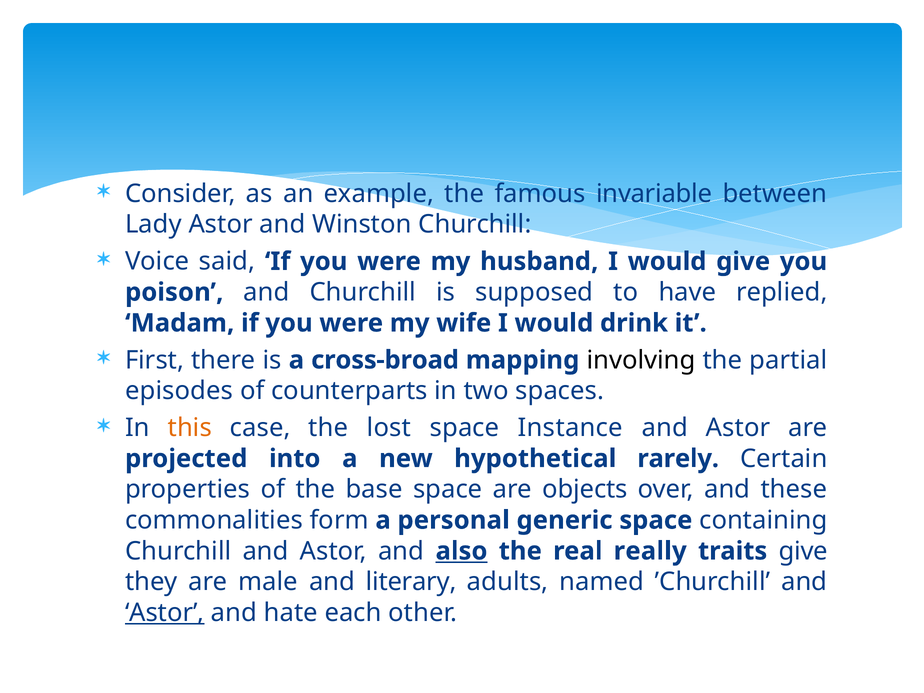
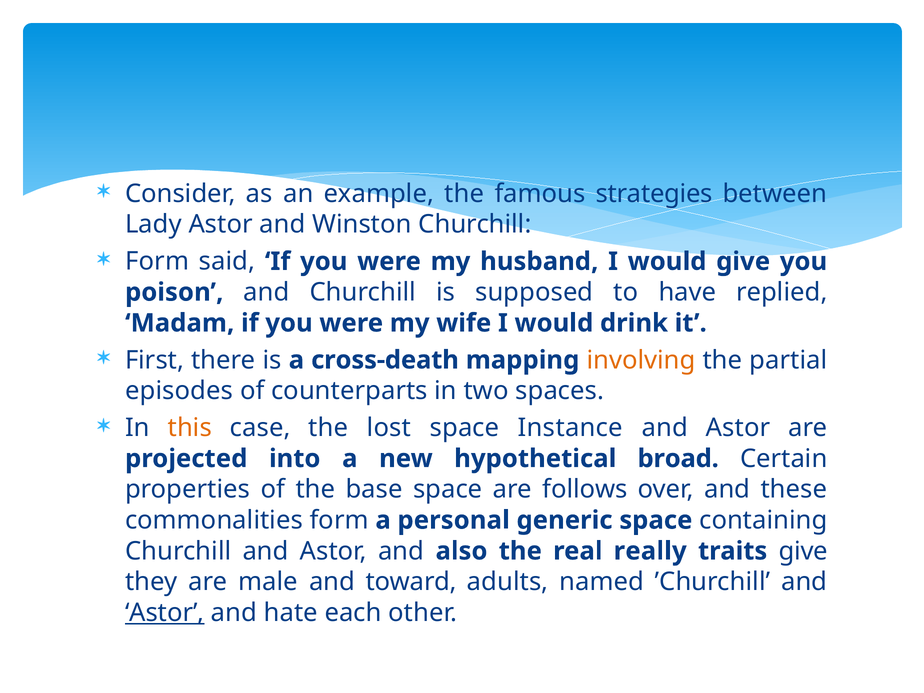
invariable: invariable -> strategies (654, 194)
Voice: Voice -> Form (157, 261)
cross-broad: cross-broad -> cross-death (385, 360)
involving colour: black -> orange (641, 360)
rarely: rarely -> broad (678, 459)
objects: objects -> follows (585, 489)
also underline: present -> none (462, 551)
literary: literary -> toward (411, 582)
